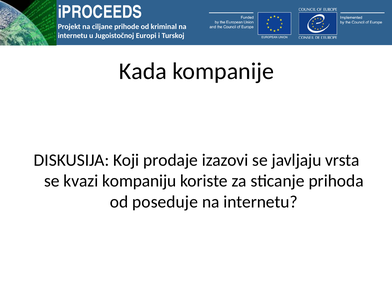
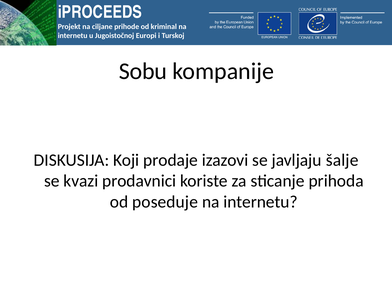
Kada: Kada -> Sobu (143, 71)
vrsta: vrsta -> šalje (342, 160)
kompaniju: kompaniju -> prodavnici (139, 181)
